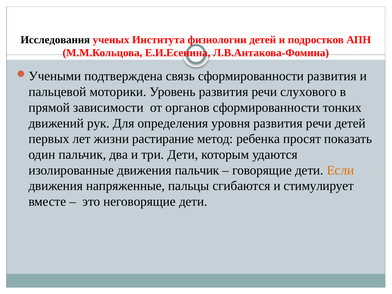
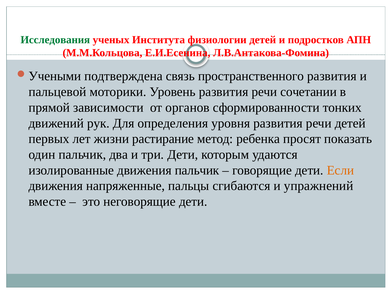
Исследования colour: black -> green (55, 40)
связь сформированности: сформированности -> пространственного (251, 76)
слухового: слухового -> сочетании (309, 92)
стимулирует: стимулирует -> упражнений (319, 186)
